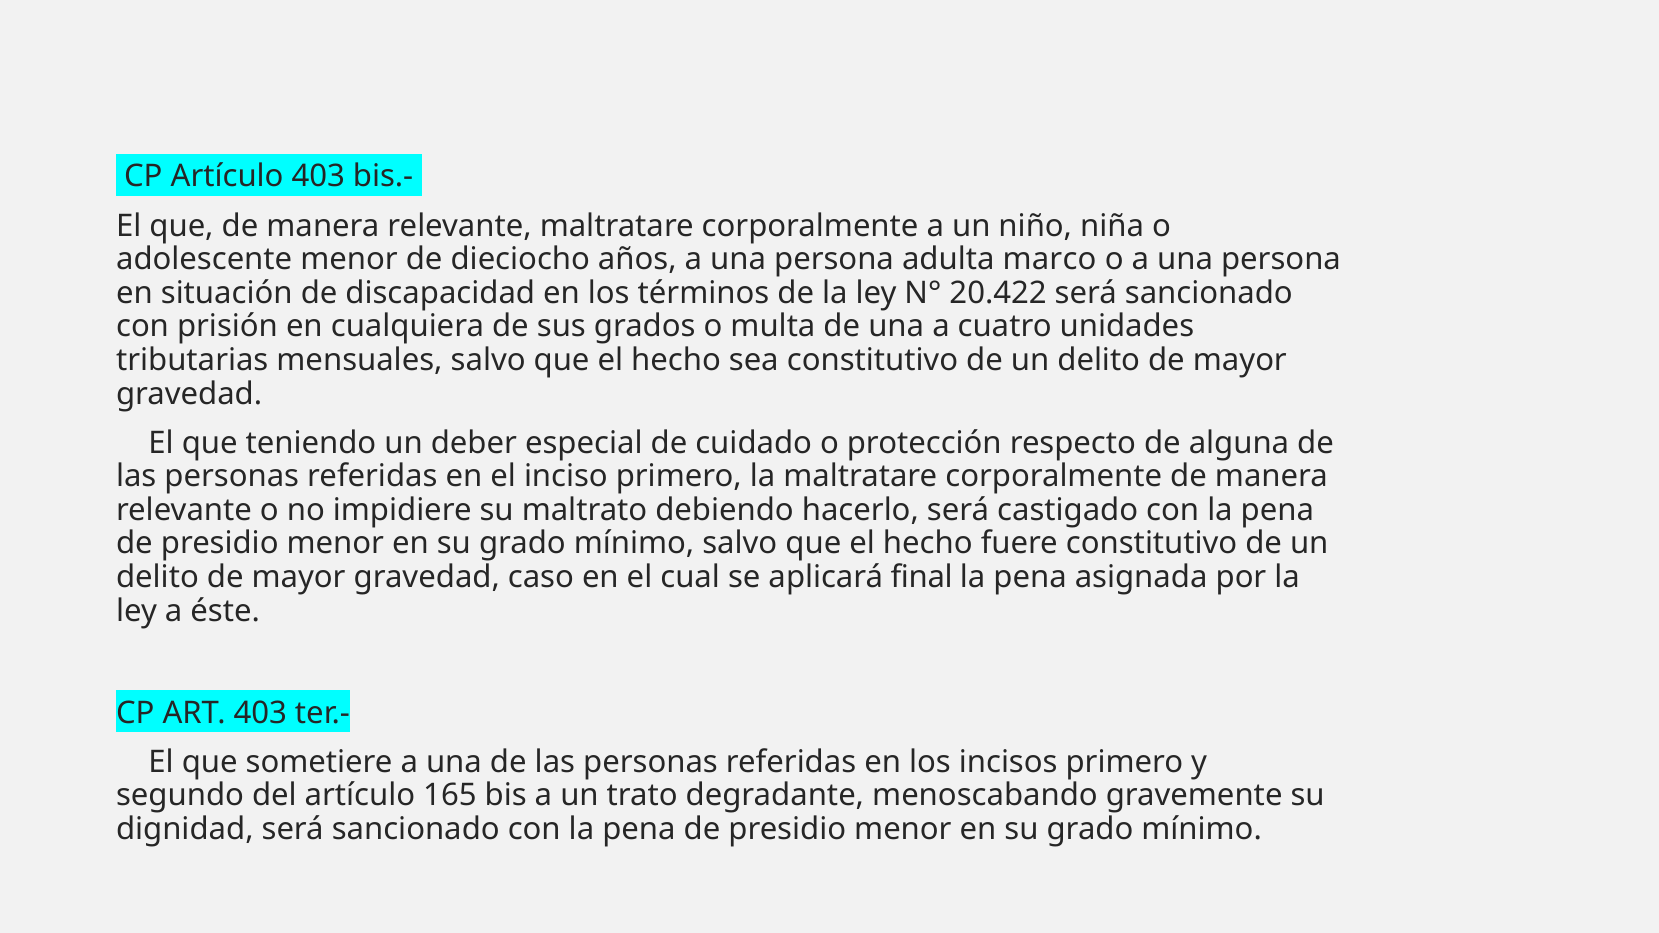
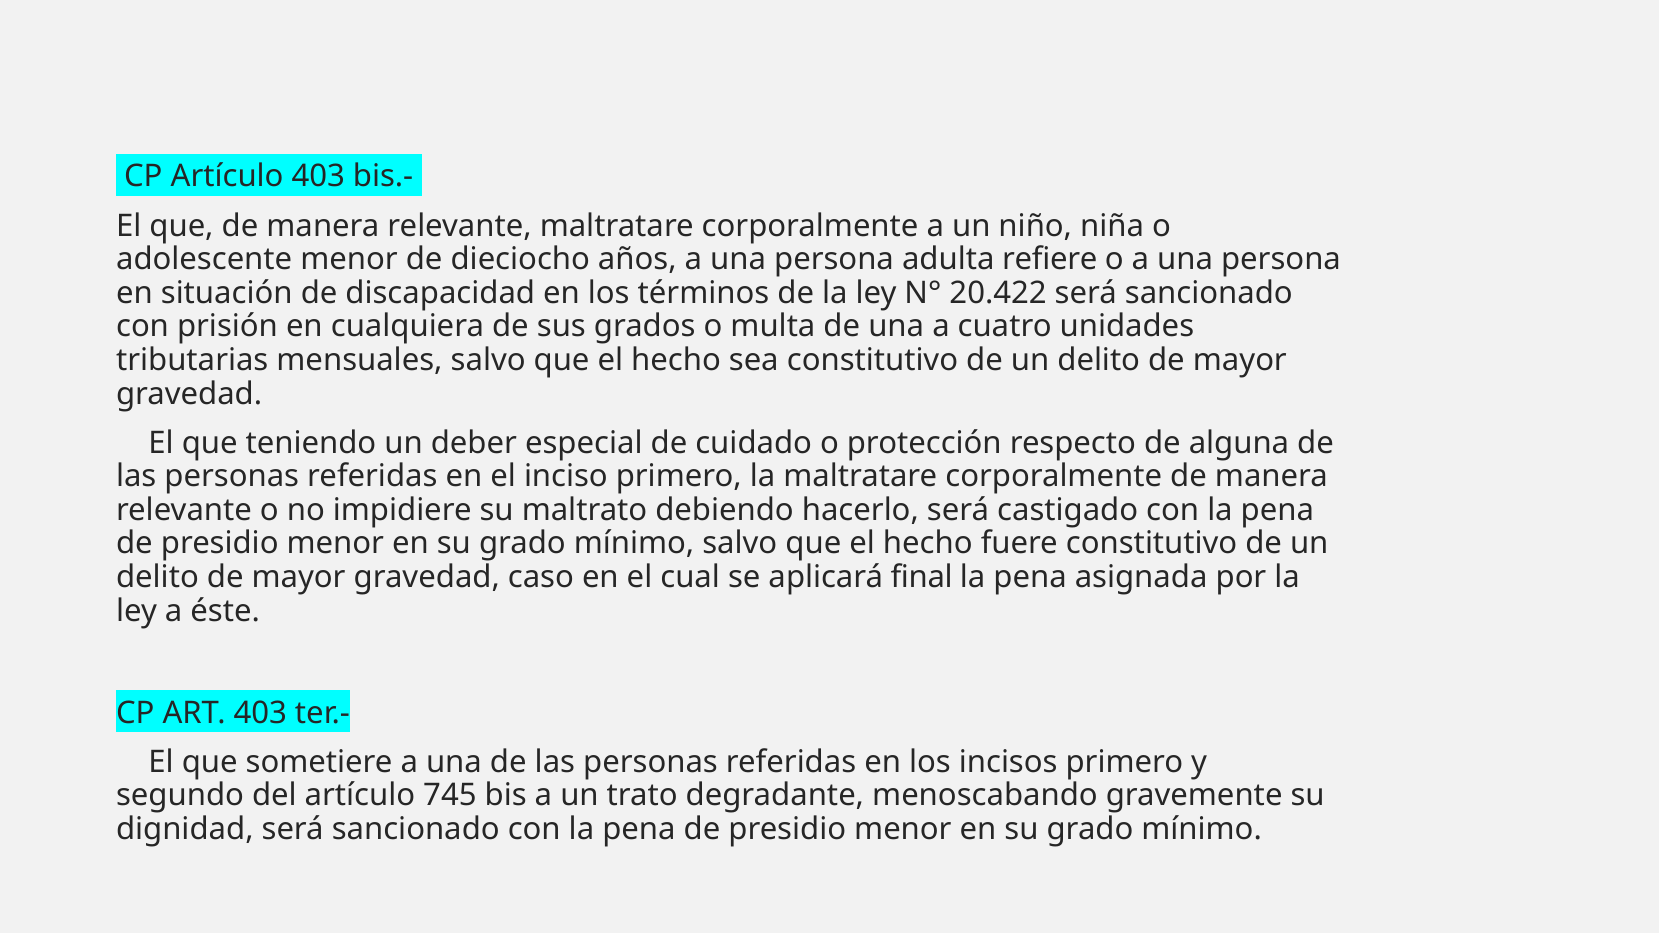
marco: marco -> refiere (1050, 259)
165: 165 -> 745 (450, 796)
